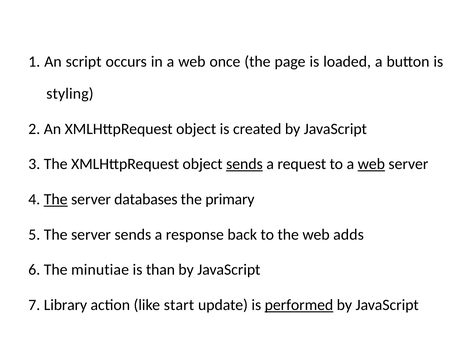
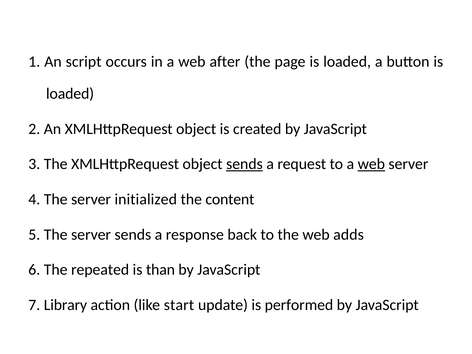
once: once -> after (225, 62)
styling: styling -> loaded (70, 94)
The underline: present -> none (56, 199)
databases: databases -> initialized (146, 199)
primary: primary -> content (230, 199)
minutiae: minutiae -> repeated (100, 270)
performed underline: present -> none (299, 305)
